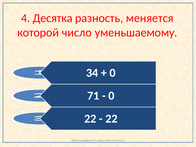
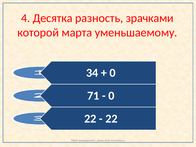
меняется: меняется -> зрачками (150, 18)
число: число -> марта (77, 33)
